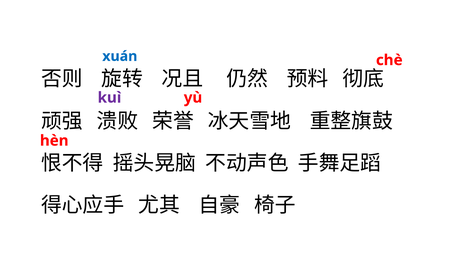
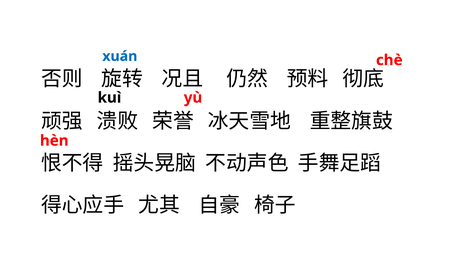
kuì colour: purple -> black (109, 98)
